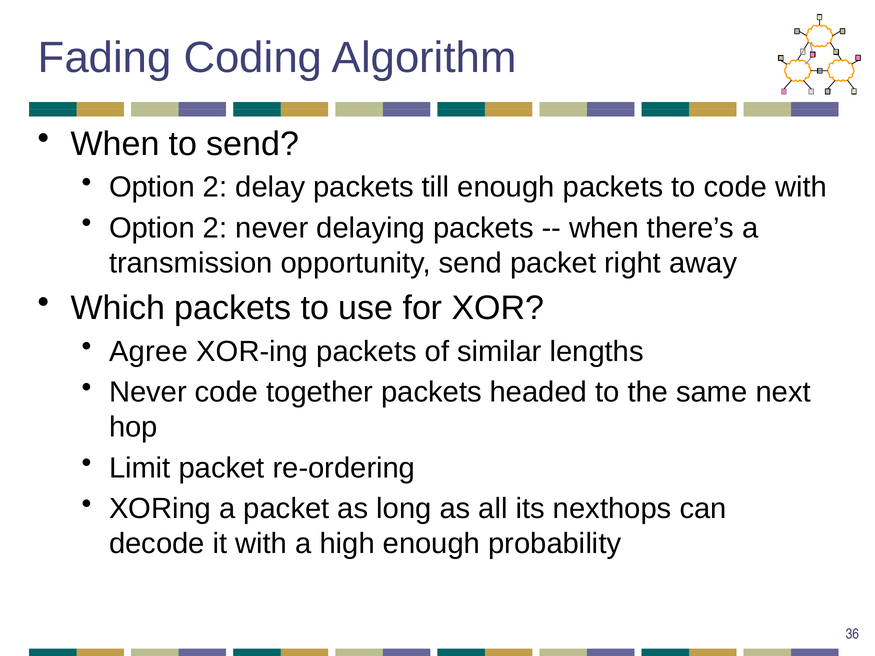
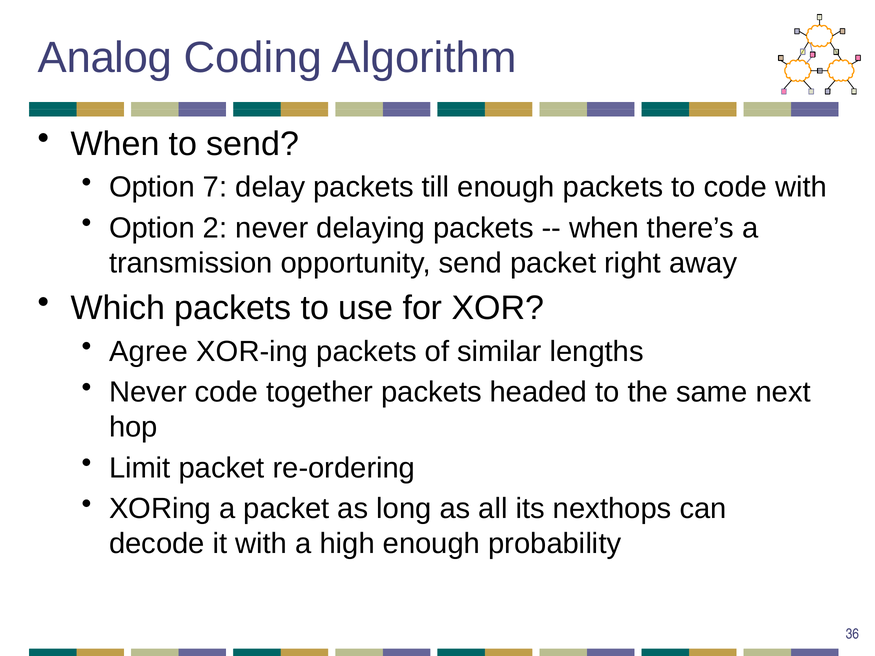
Fading: Fading -> Analog (105, 58)
2: 2 -> 7 (215, 187)
